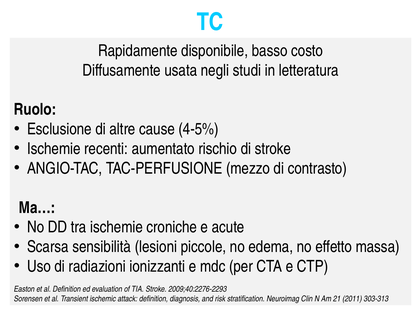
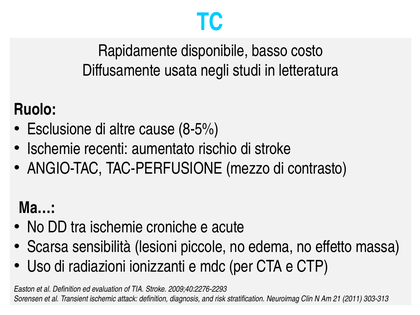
4-5%: 4-5% -> 8-5% (199, 129)
